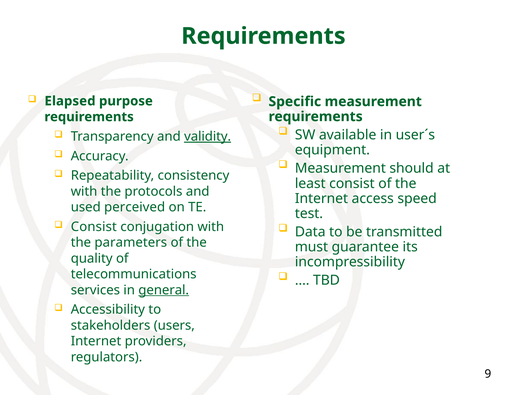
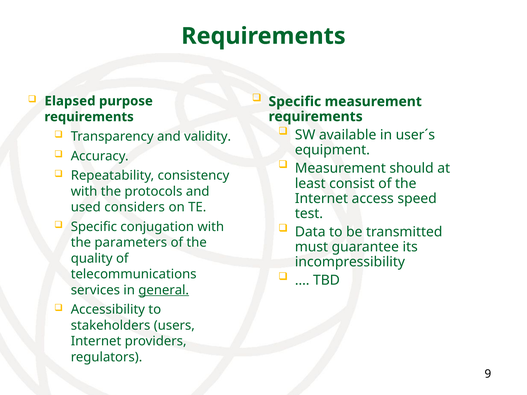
validity underline: present -> none (208, 137)
perceived: perceived -> considers (135, 207)
Consist: Consist -> Specific (94, 227)
